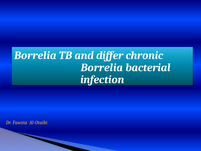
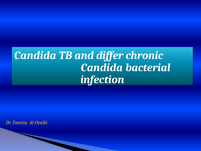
Borrelia: Borrelia -> Candida (35, 55)
Borrelia: Borrelia -> Candida (102, 67)
